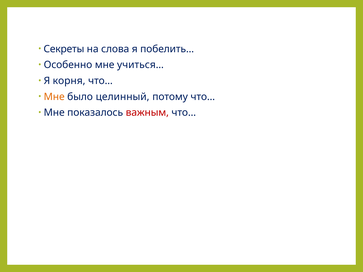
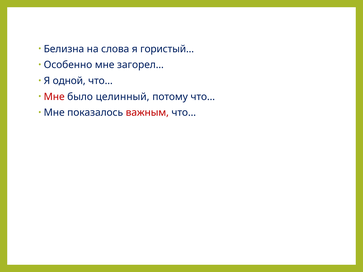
Секреты: Секреты -> Белизна (64, 49)
побелить…: побелить… -> гористый… (167, 49)
учиться…: учиться… -> загорел… (140, 65)
корня: корня -> одной (69, 81)
Мне colour: orange -> red (54, 97)
